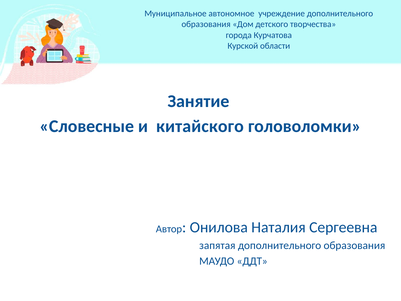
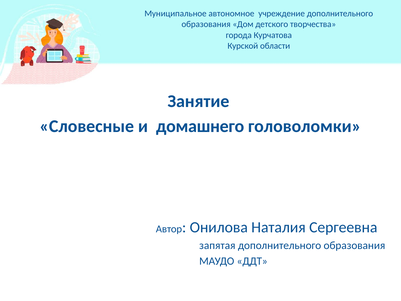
китайского: китайского -> домашнего (200, 126)
